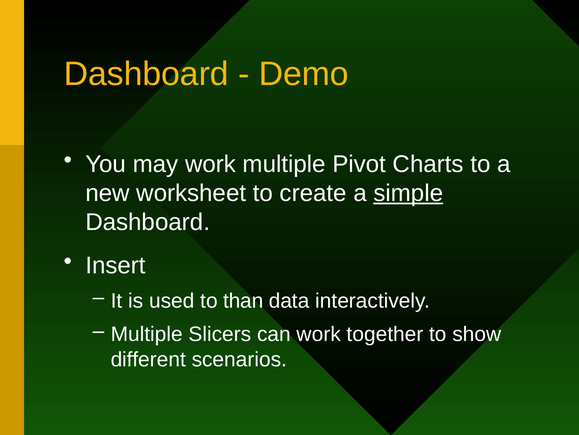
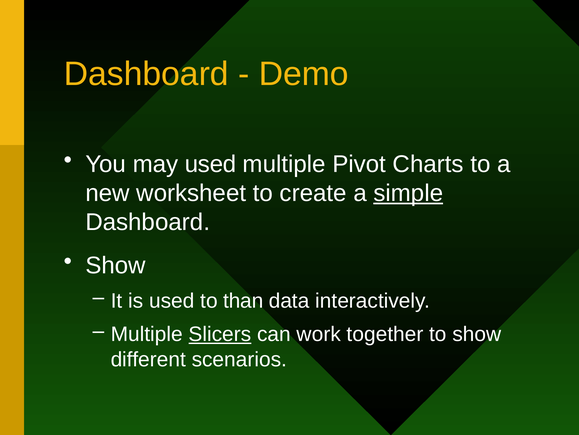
may work: work -> used (211, 164)
Insert: Insert -> Show (116, 265)
Slicers underline: none -> present (220, 334)
